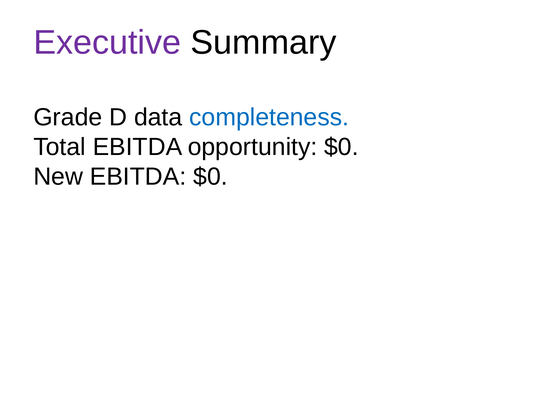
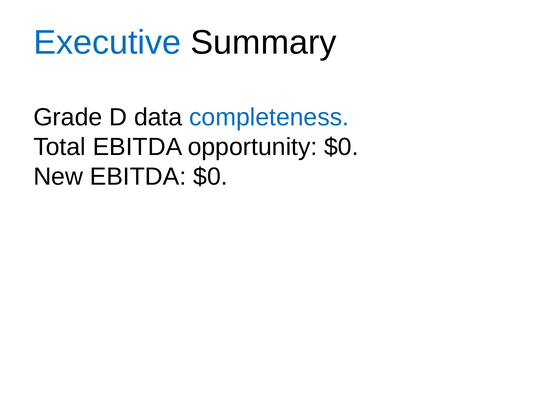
Executive colour: purple -> blue (107, 42)
